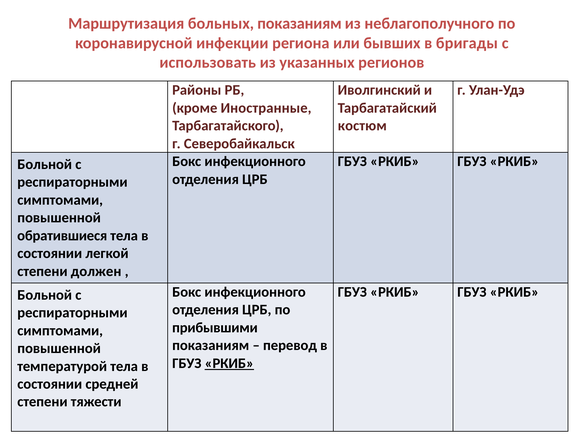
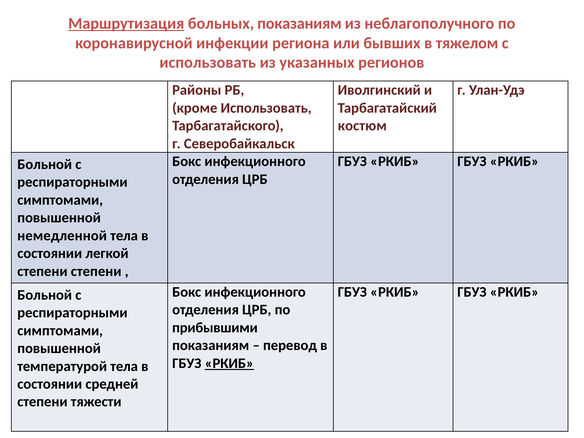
Маршрутизация underline: none -> present (126, 24)
бригады: бригады -> тяжелом (467, 43)
кроме Иностранные: Иностранные -> Использовать (266, 108)
обратившиеся: обратившиеся -> немедленной (62, 236)
степени должен: должен -> степени (96, 271)
